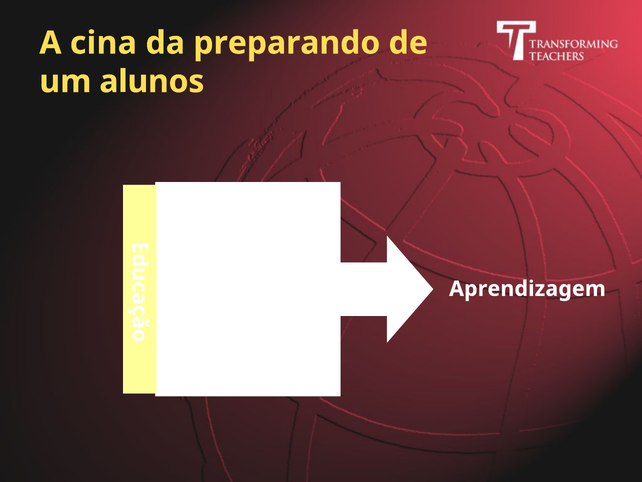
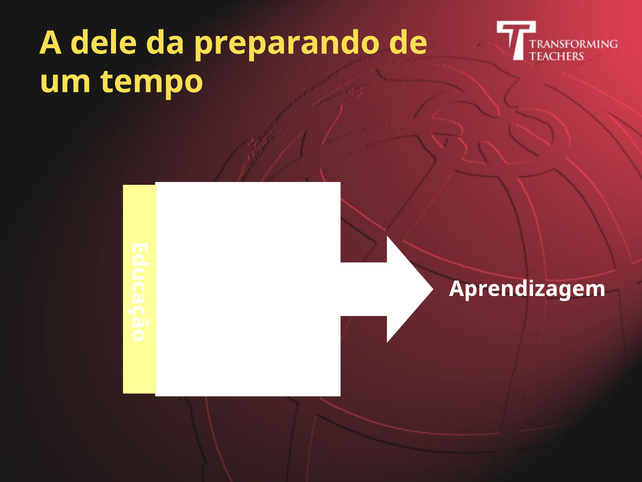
cina: cina -> dele (104, 43)
alunos: alunos -> tempo (152, 82)
